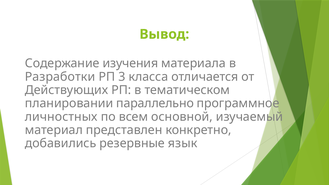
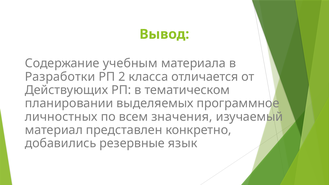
изучения: изучения -> учебным (130, 63)
3: 3 -> 2 (122, 77)
параллельно: параллельно -> выделяемых (155, 103)
основной: основной -> значения (182, 117)
